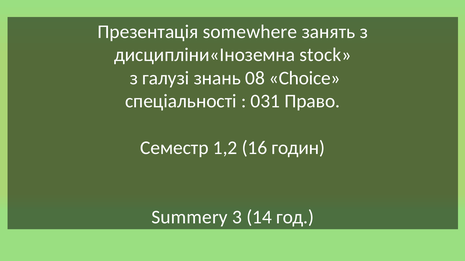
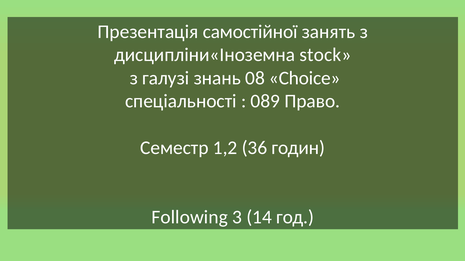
somewhere: somewhere -> самостійної (250, 32)
031: 031 -> 089 (265, 101)
16: 16 -> 36 (254, 148)
Summery: Summery -> Following (190, 218)
